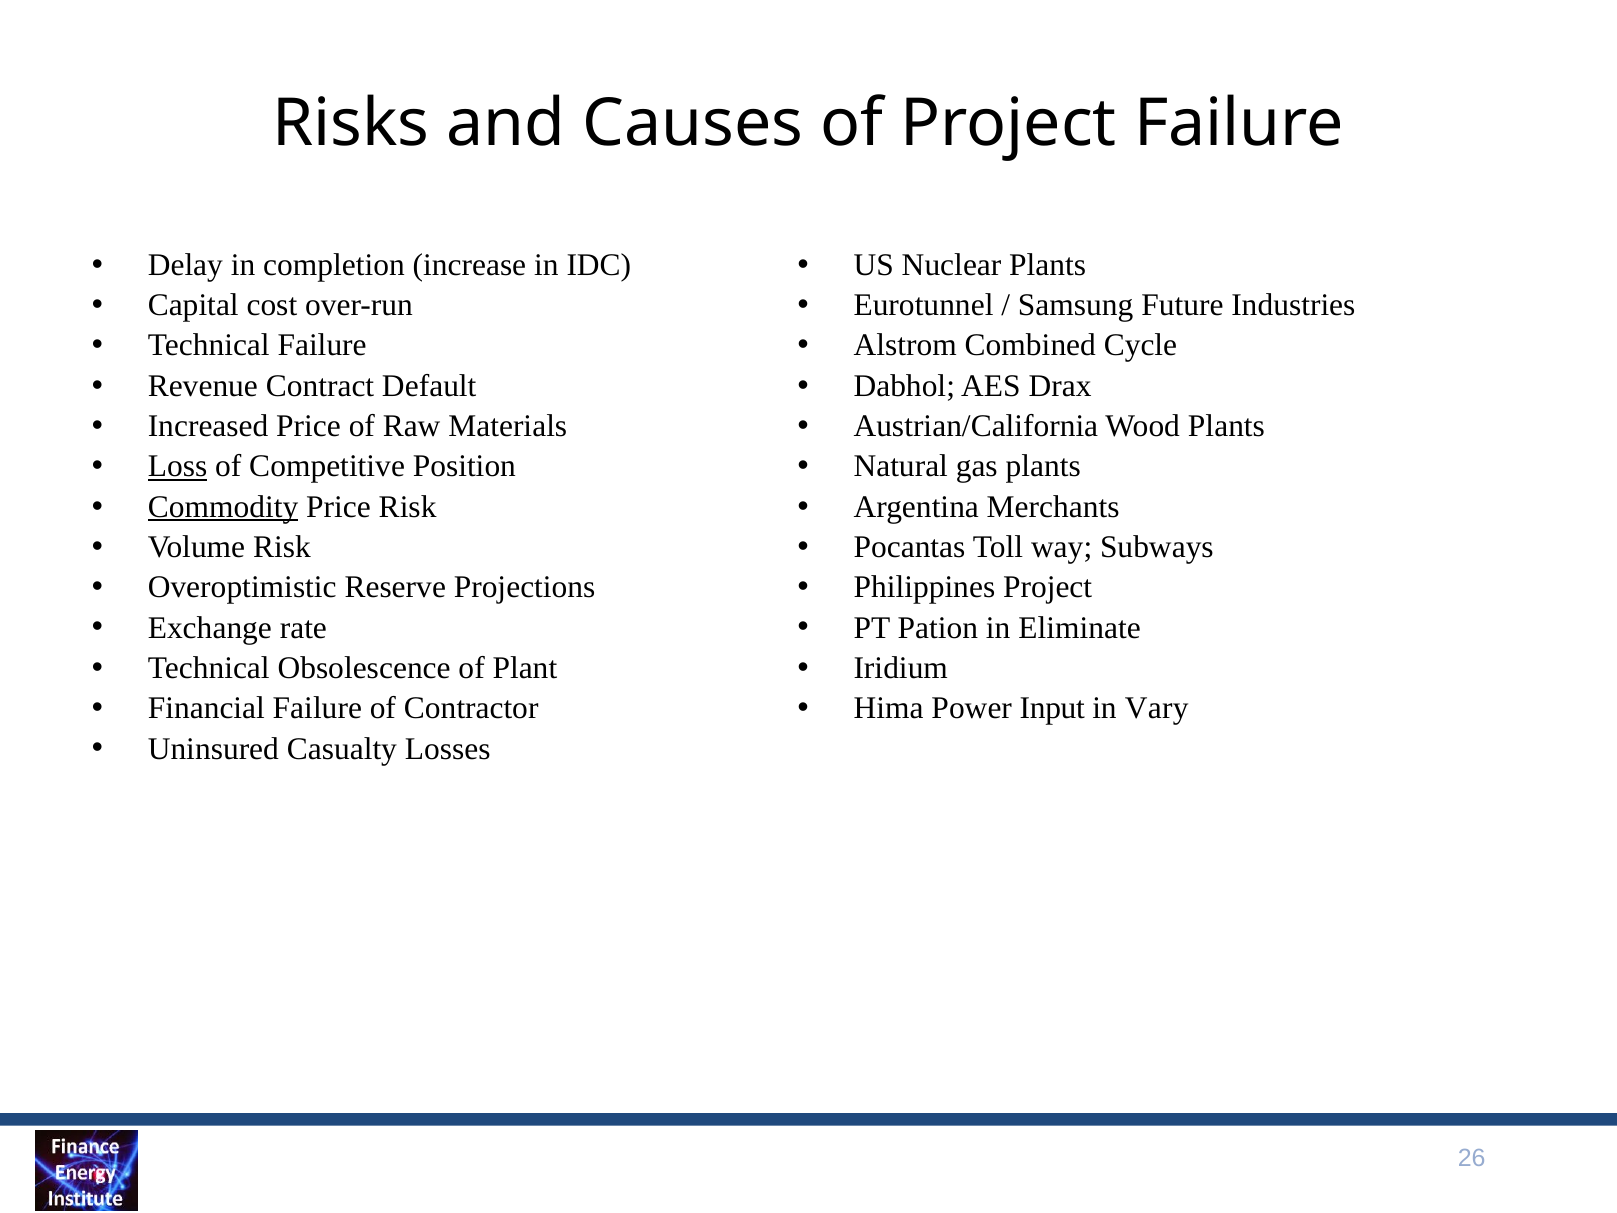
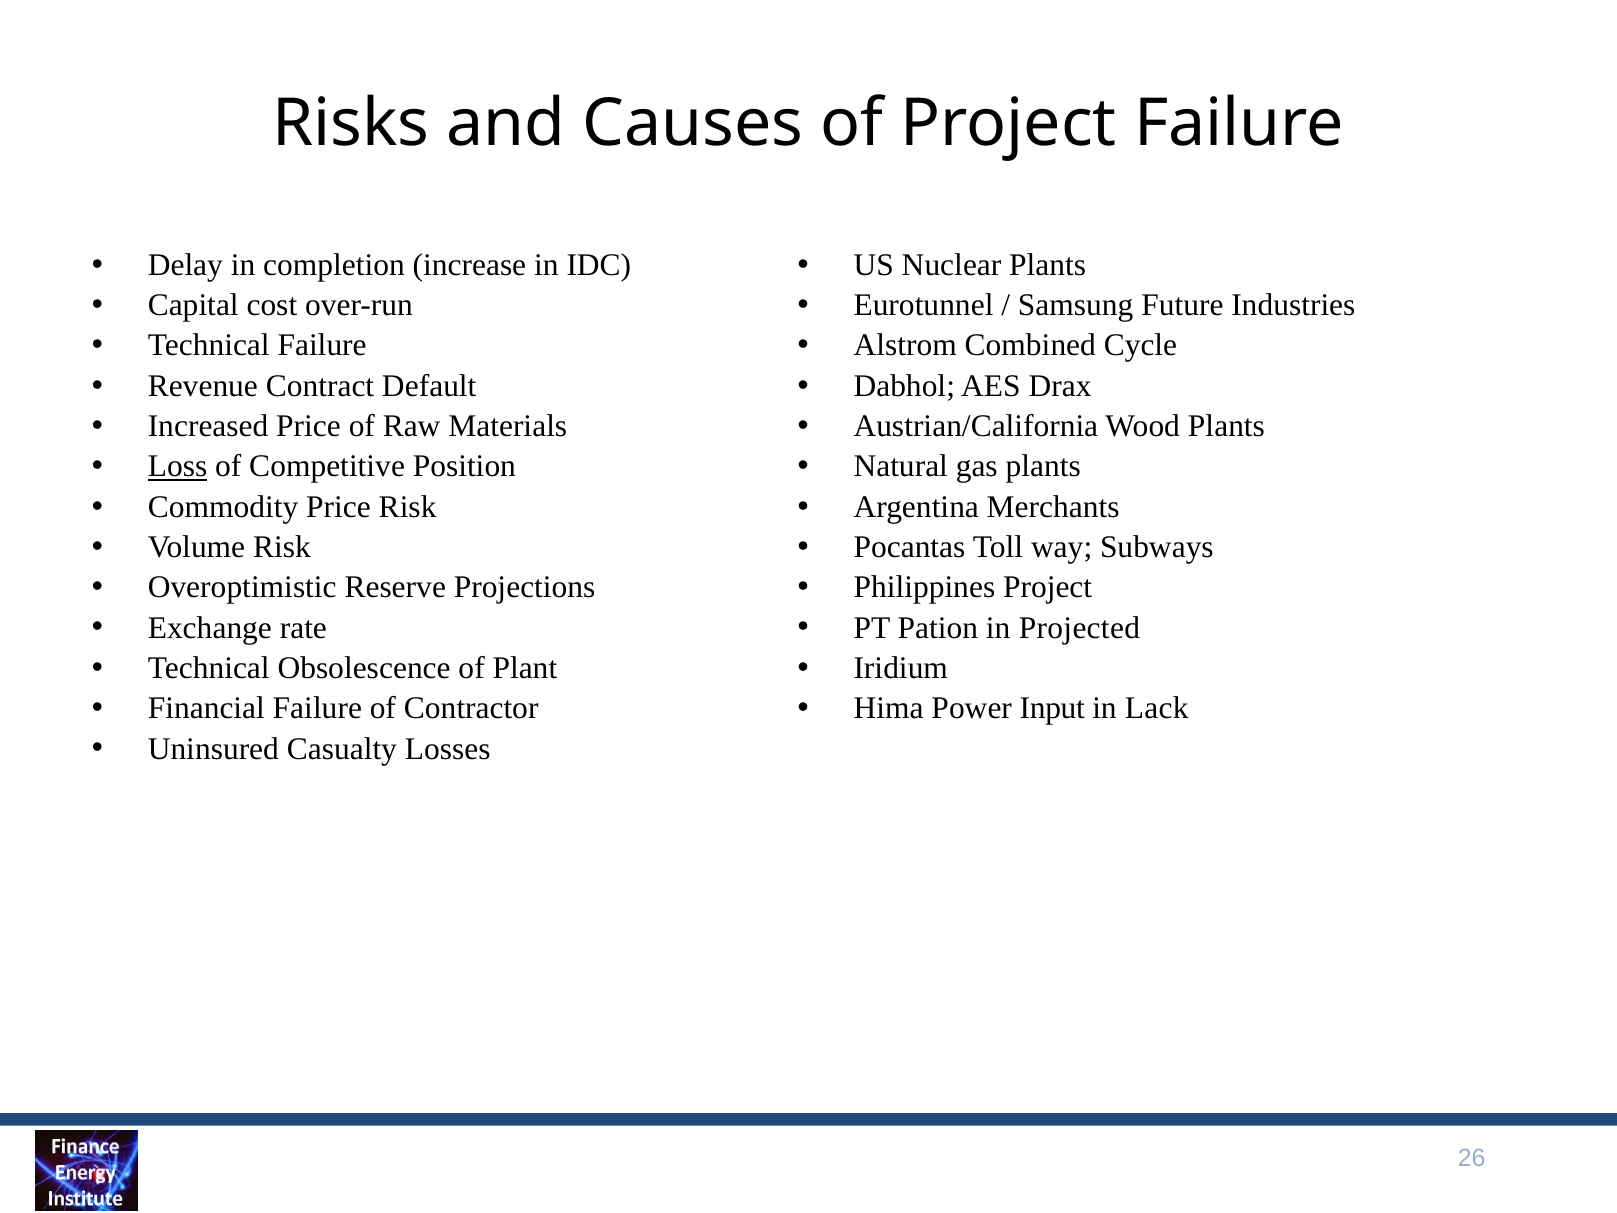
Commodity underline: present -> none (223, 507)
Eliminate: Eliminate -> Projected (1079, 628)
Vary: Vary -> Lack (1157, 708)
